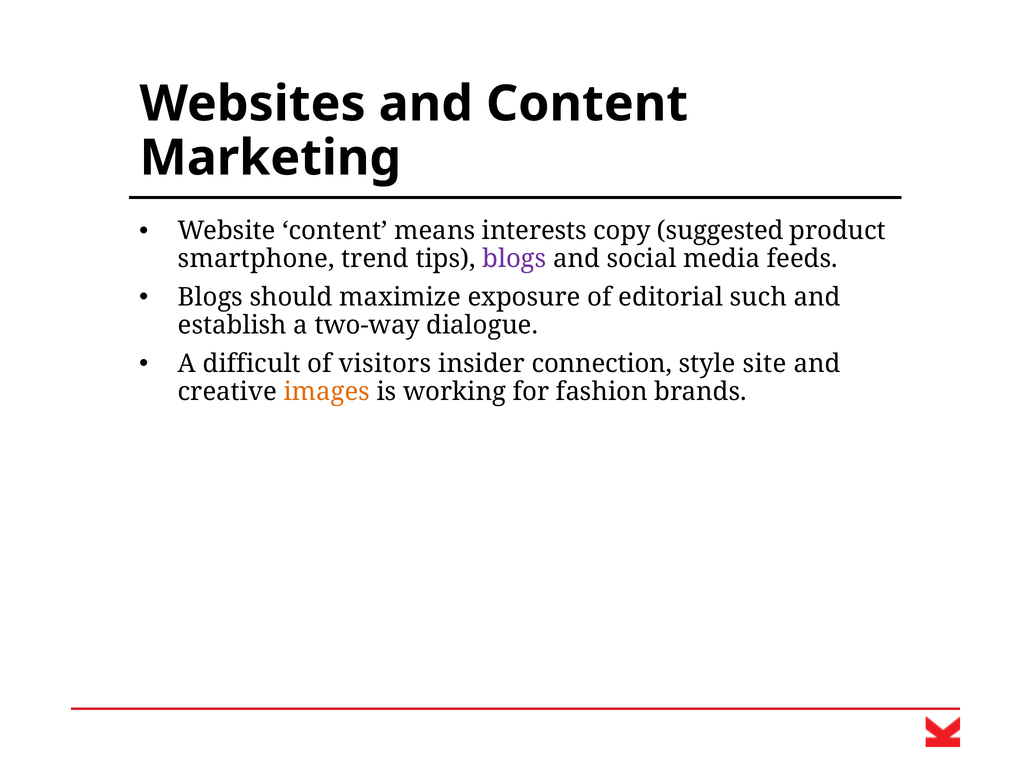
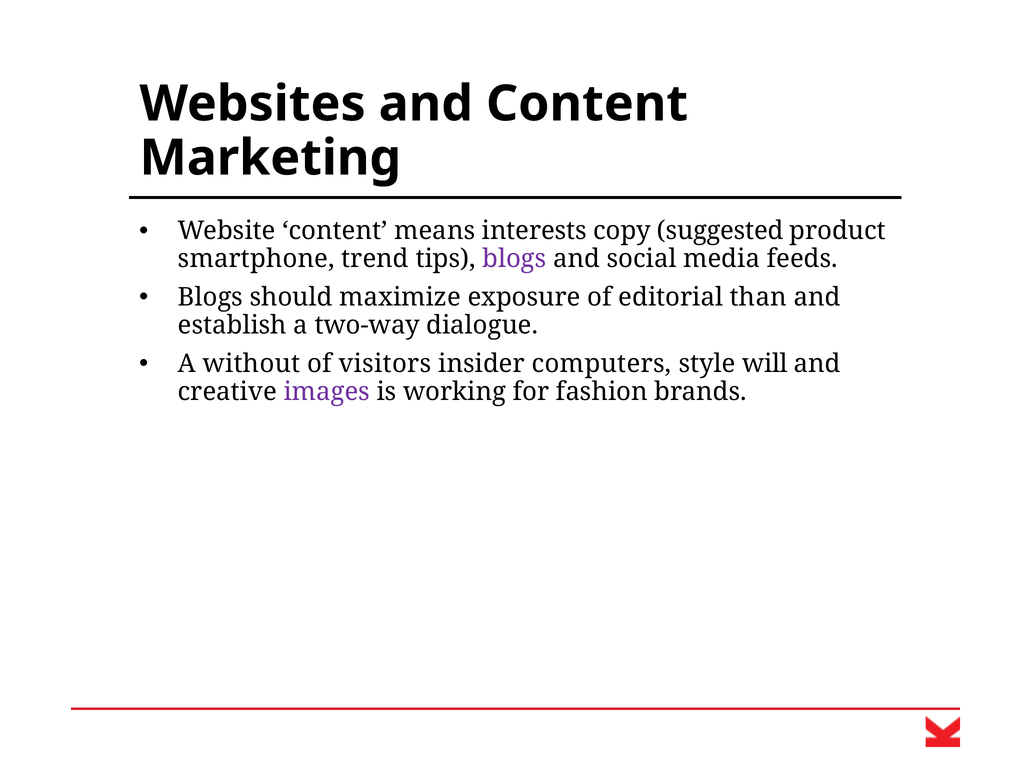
such: such -> than (758, 298)
difficult: difficult -> without (252, 364)
connection: connection -> computers (602, 364)
site: site -> will (765, 364)
images colour: orange -> purple (327, 392)
